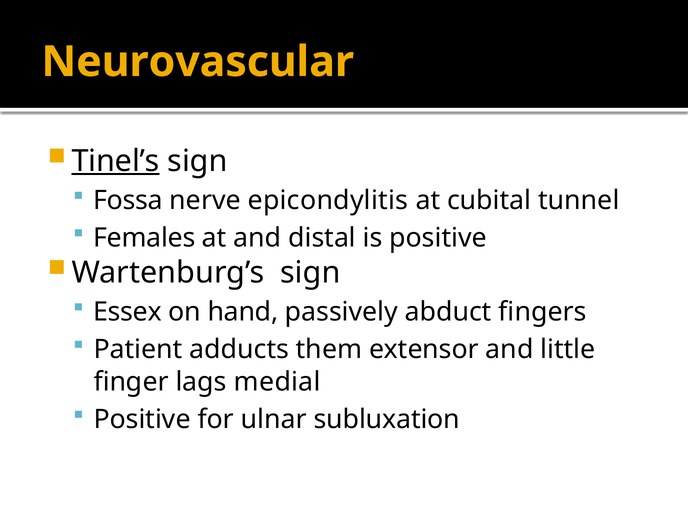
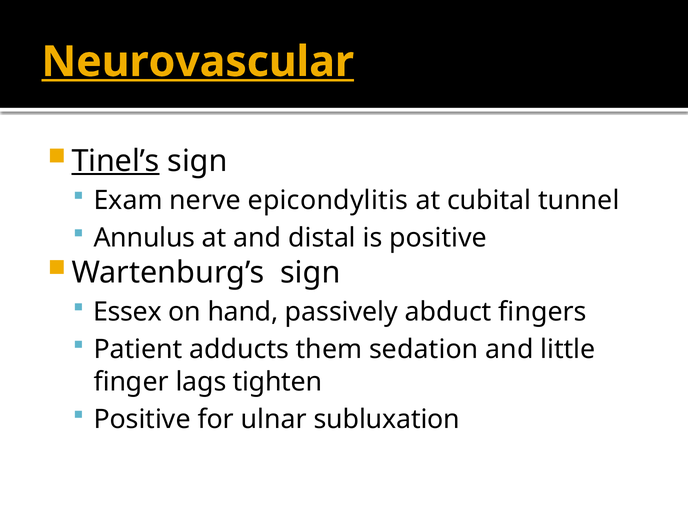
Neurovascular underline: none -> present (198, 62)
Fossa: Fossa -> Exam (128, 200)
Females: Females -> Annulus (144, 238)
extensor: extensor -> sedation (424, 350)
medial: medial -> tighten (278, 382)
